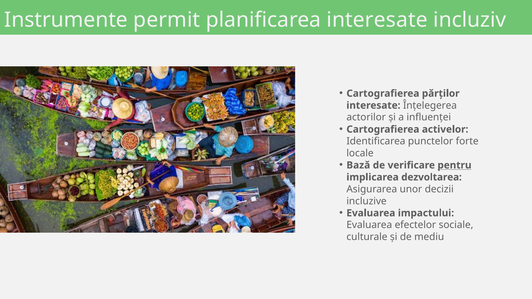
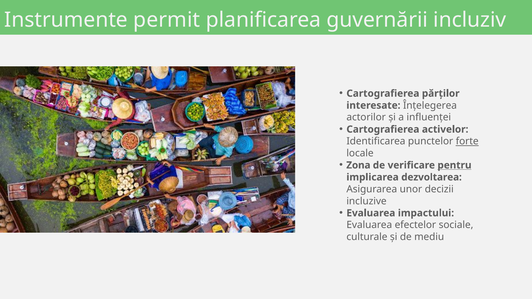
planificarea interesate: interesate -> guvernării (377, 20)
forte underline: none -> present (467, 141)
Bază: Bază -> Zona (358, 165)
